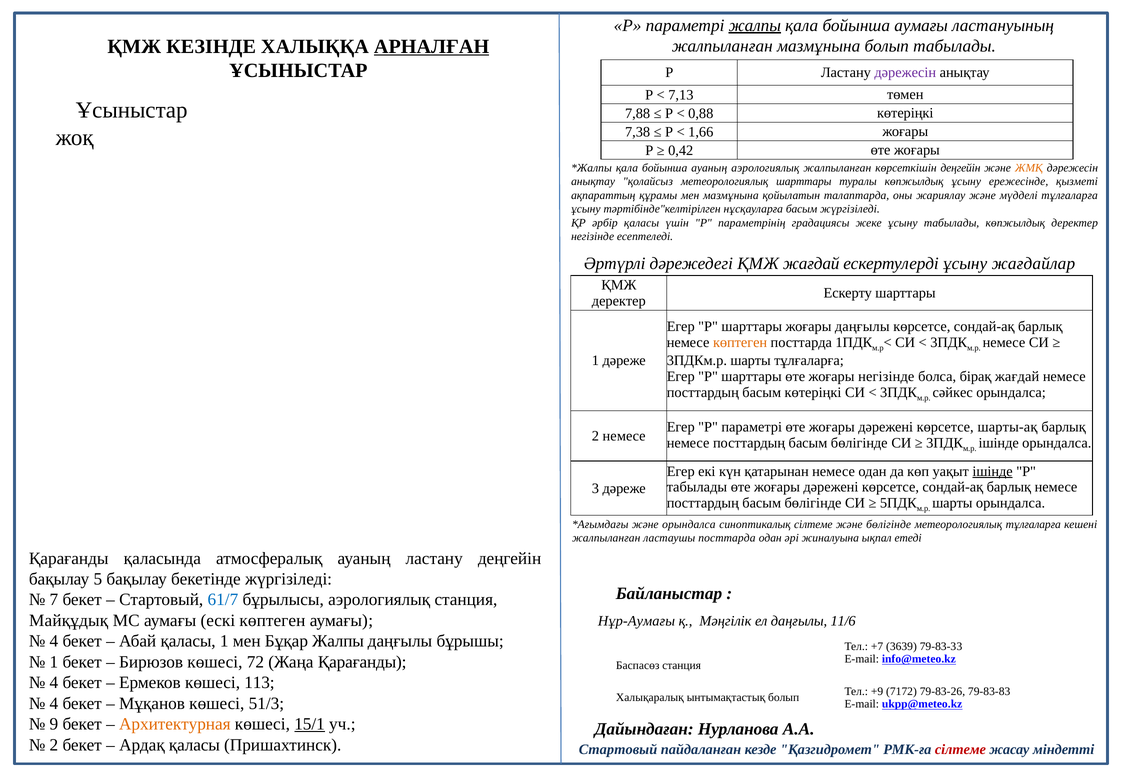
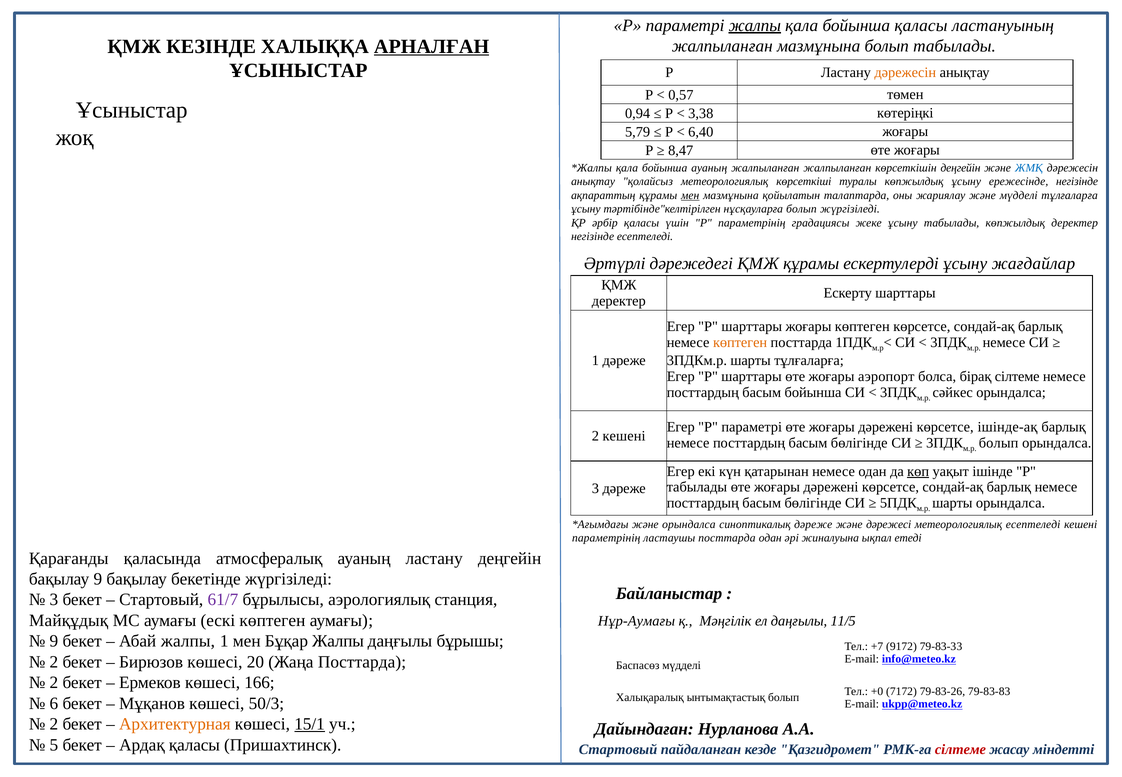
бойынша аумағы: аумағы -> қаласы (921, 25)
дәрежесін colour: purple -> orange (905, 73)
7,13: 7,13 -> 0,57 (681, 95)
7,88: 7,88 -> 0,94 (638, 114)
0,88: 0,88 -> 3,38 (701, 114)
7,38: 7,38 -> 5,79 (638, 132)
1,66: 1,66 -> 6,40 (701, 132)
0,42: 0,42 -> 8,47 (681, 151)
ауаның аэрологиялық: аэрологиялық -> жалпыланған (765, 168)
ЖМҚ colour: orange -> blue (1029, 168)
метеорологиялық шарттары: шарттары -> көрсеткіші (804, 181)
ережесінде қызметі: қызметі -> негізінде (1077, 181)
мен underline: none -> present (690, 195)
нұсқауларға басым: басым -> болып (801, 209)
ҚМЖ жағдай: жағдай -> құрамы (811, 264)
жоғары даңғылы: даңғылы -> көптеген (862, 326)
жоғары негізінде: негізінде -> аэропорт (886, 376)
бірақ жағдай: жағдай -> сілтеме (1017, 376)
басым көтеріңкі: көтеріңкі -> бойынша (813, 392)
шарты-ақ: шарты-ақ -> ішінде-ақ (1007, 427)
2 немесе: немесе -> кешені (624, 436)
ішінде: ішінде -> болып (999, 443)
көп underline: none -> present (918, 471)
ішінде underline: present -> none (993, 471)
синоптикалық сілтеме: сілтеме -> дәреже (813, 524)
және бөлігінде: бөлігінде -> дәрежесі (889, 524)
метеорологиялық тұлғаларға: тұлғаларға -> есептеледі (1033, 524)
жалпыланған: жалпыланған -> параметрінің (606, 538)
бақылау 5: 5 -> 9 (98, 579)
7: 7 -> 3 (54, 600)
61/7 colour: blue -> purple (223, 600)
11/6: 11/6 -> 11/5 (843, 621)
4: 4 -> 9 (54, 641)
Абай қаласы: қаласы -> жалпы (188, 641)
3639: 3639 -> 9172 (901, 646)
1: 1 -> 2 (54, 662)
72: 72 -> 20 (255, 662)
Жаңа Қарағанды: Қарағанды -> Посттарда (362, 662)
Баспасөз станция: станция -> мүдделі (682, 665)
4: 4 -> 2 (54, 682)
113: 113 -> 166 (259, 682)
+9: +9 -> +0 (877, 691)
4: 4 -> 6 (54, 703)
51/3: 51/3 -> 50/3 (266, 703)
9: 9 -> 2 (54, 724)
2: 2 -> 5 (54, 745)
